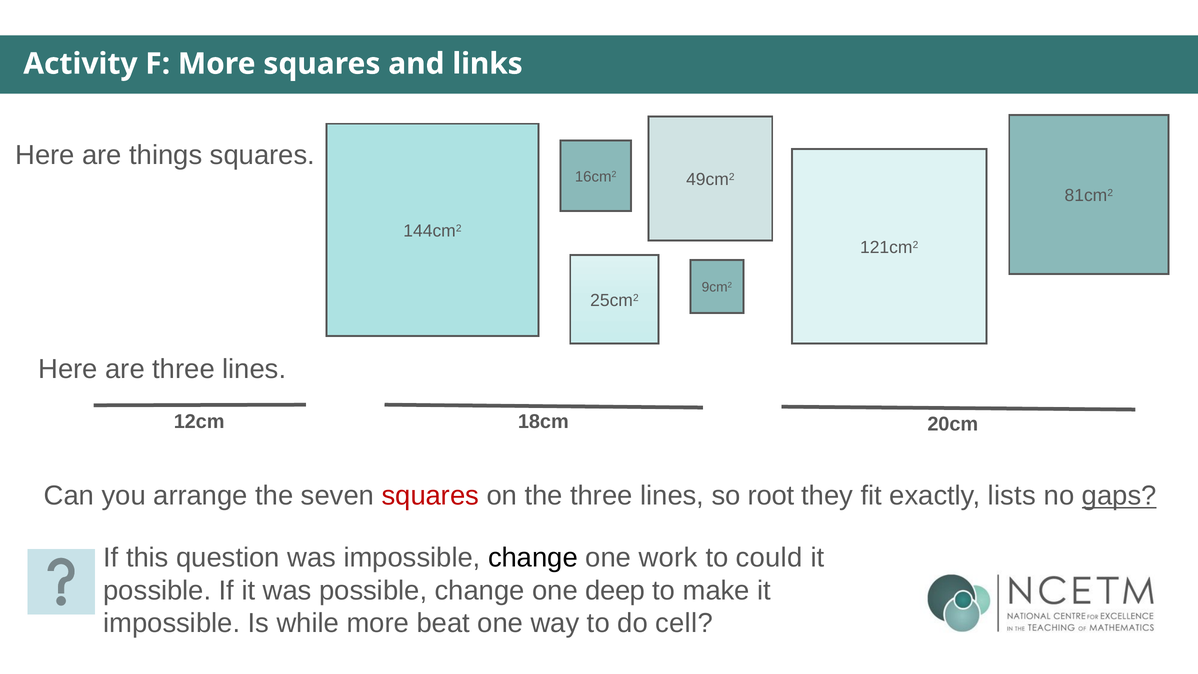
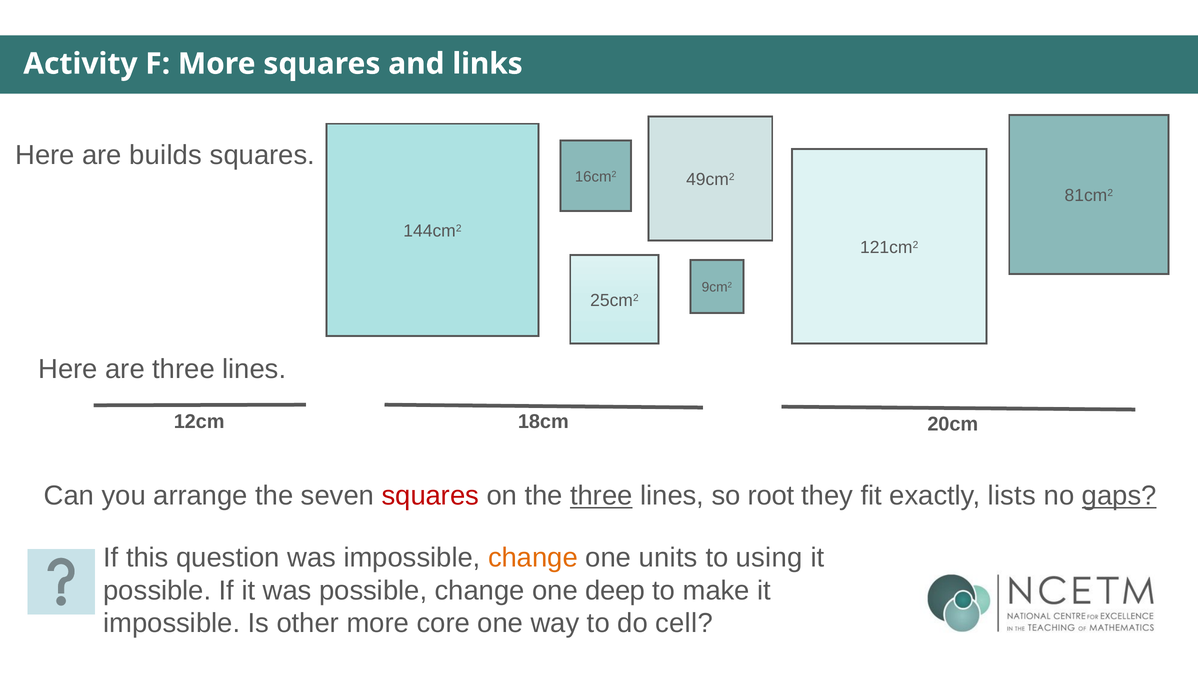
things: things -> builds (166, 155)
three underline: none -> present (601, 496)
change colour: black -> orange (533, 557)
work: work -> units (668, 557)
could: could -> using (769, 557)
while: while -> other (308, 623)
beat: beat -> core (443, 623)
